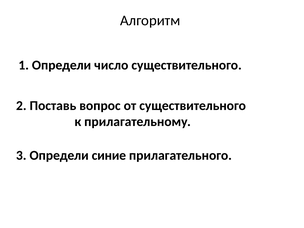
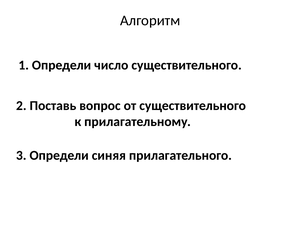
синие: синие -> синяя (109, 155)
